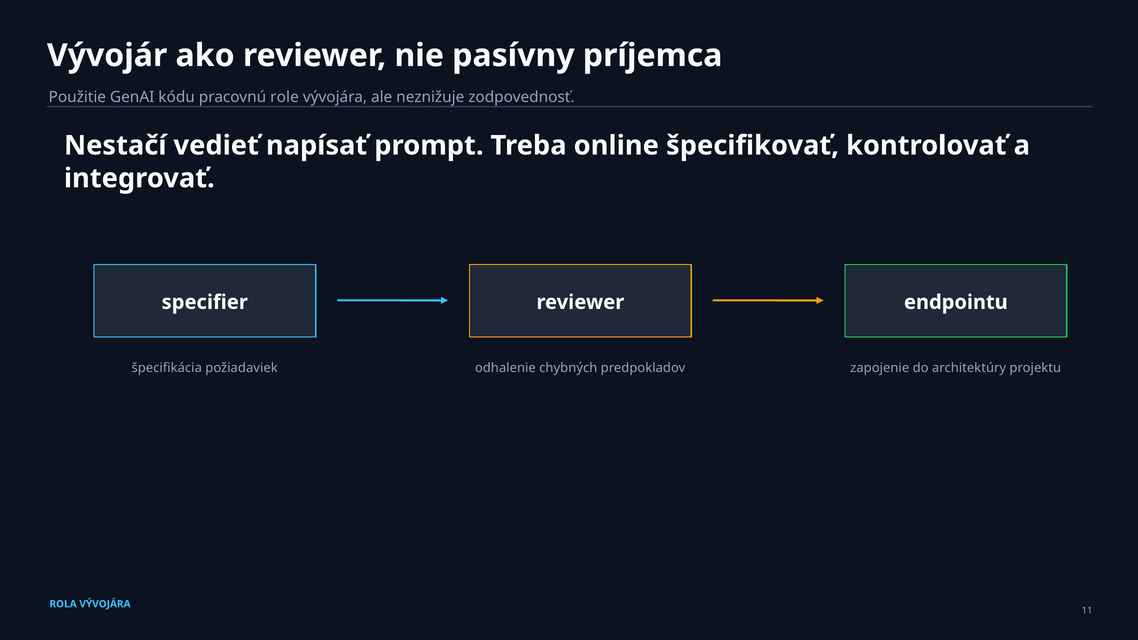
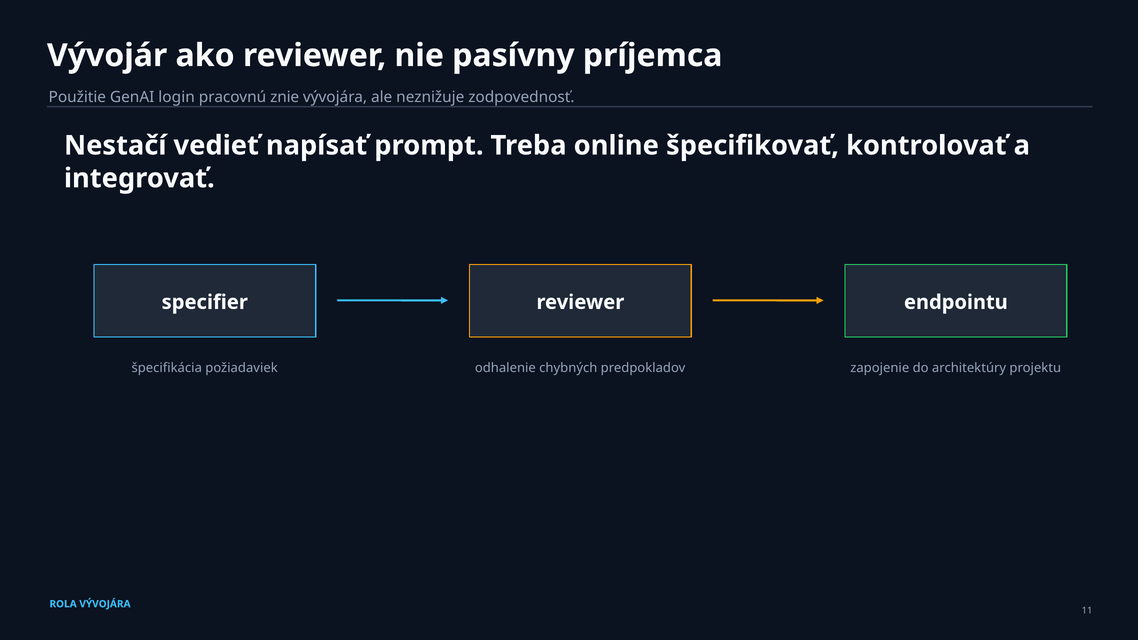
kódu: kódu -> login (177, 97)
role: role -> znie (285, 97)
